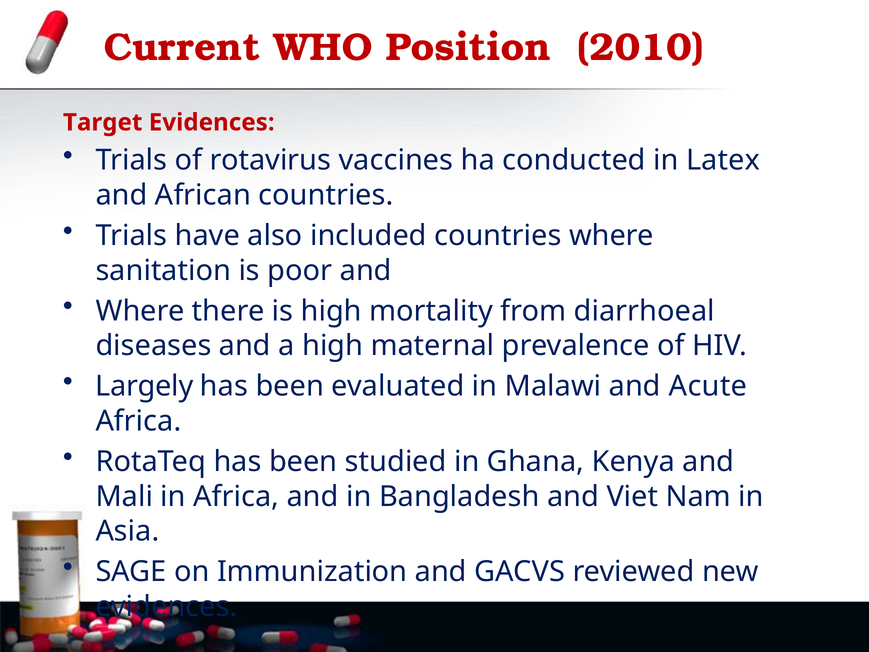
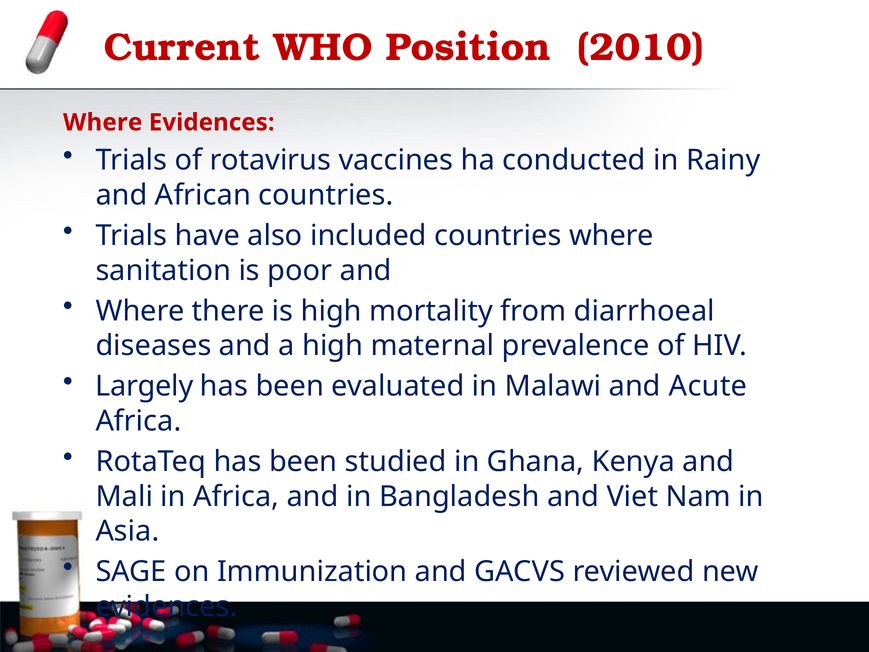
Target: Target -> Where (103, 122)
Latex: Latex -> Rainy (723, 160)
